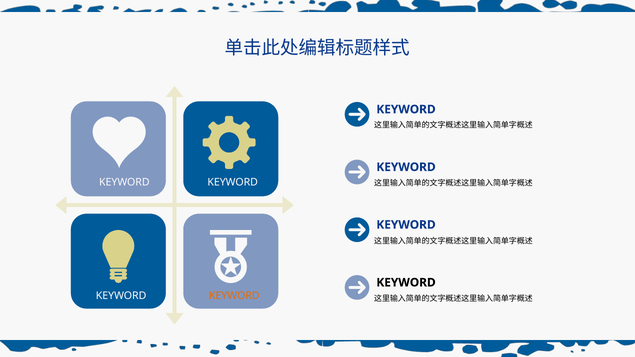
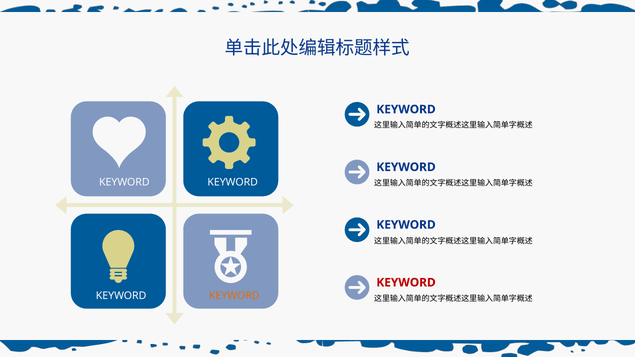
KEYWORD colour: black -> red (406, 283)
